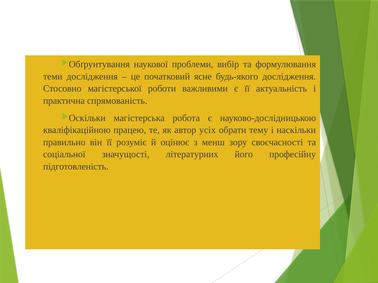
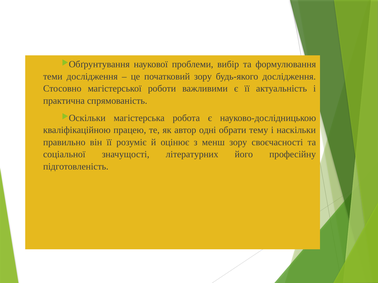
початковий ясне: ясне -> зору (203, 77)
усіх: усіх -> одні (208, 130)
